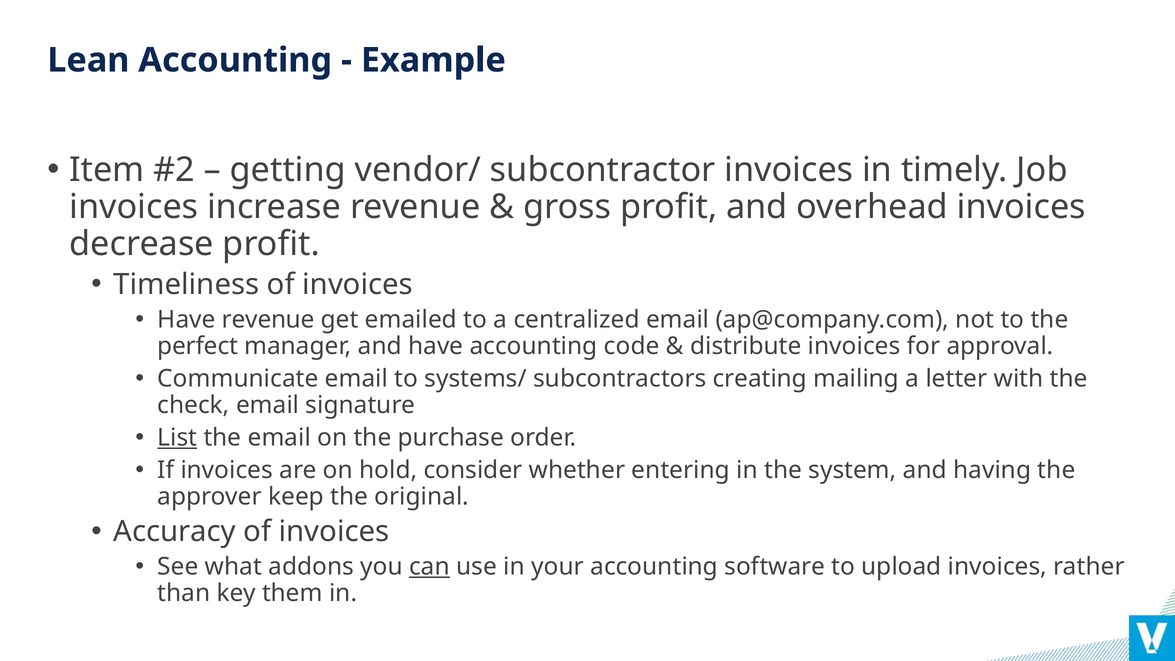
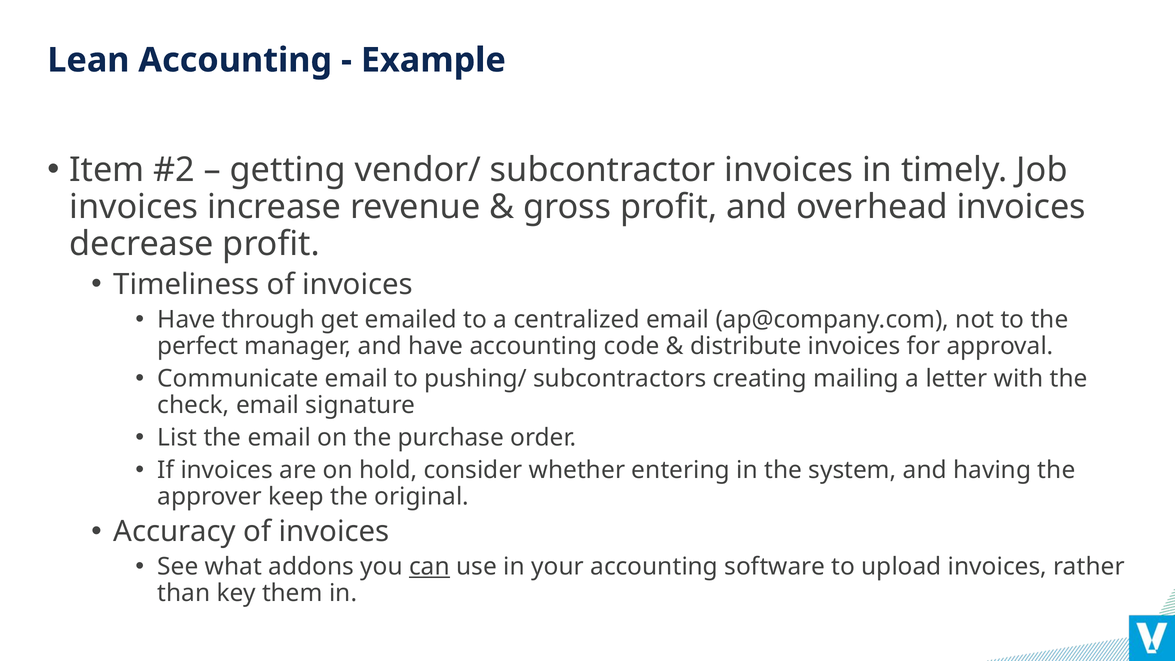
Have revenue: revenue -> through (268, 320)
systems/: systems/ -> pushing/ (476, 379)
List underline: present -> none (177, 437)
